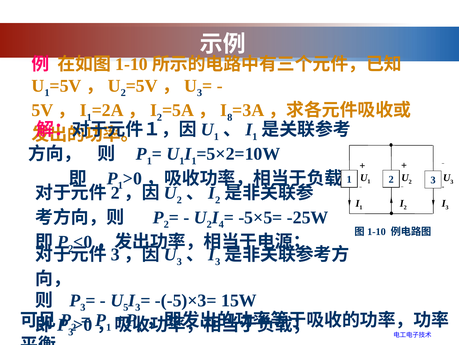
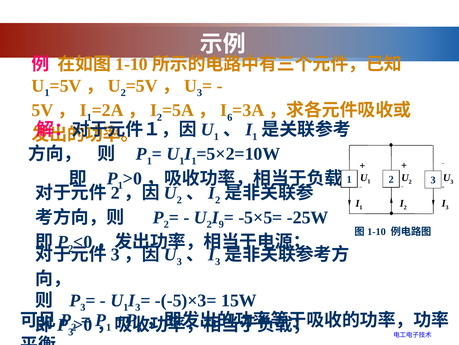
8: 8 -> 6 (230, 117)
4: 4 -> 9 (221, 224)
5: 5 -> 1 (126, 307)
